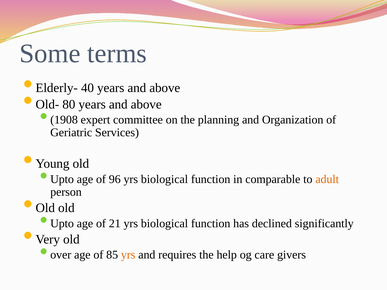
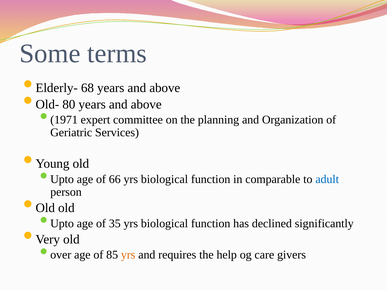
40: 40 -> 68 (87, 88)
1908: 1908 -> 1971 (64, 120)
96: 96 -> 66 (115, 179)
adult colour: orange -> blue (327, 179)
21: 21 -> 35 (115, 224)
